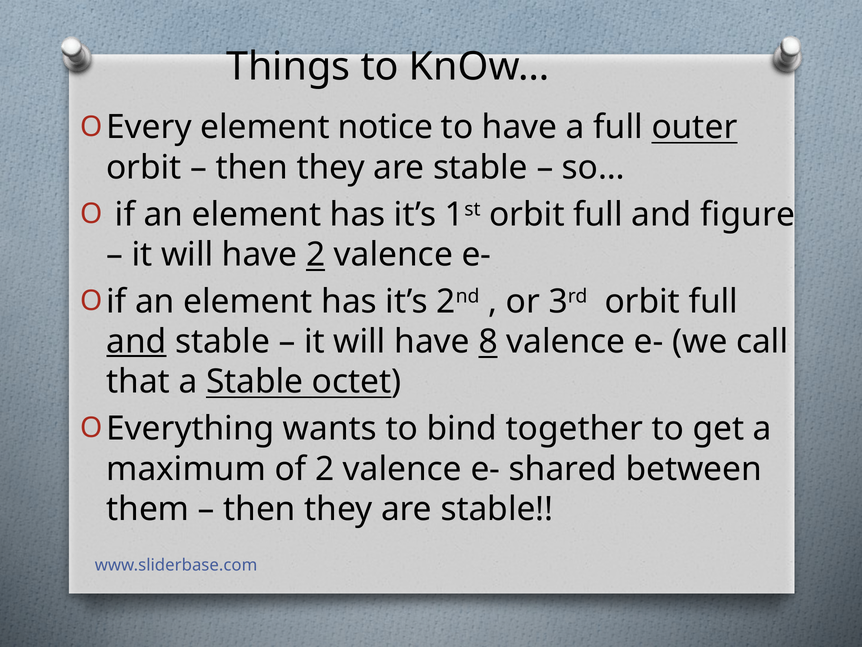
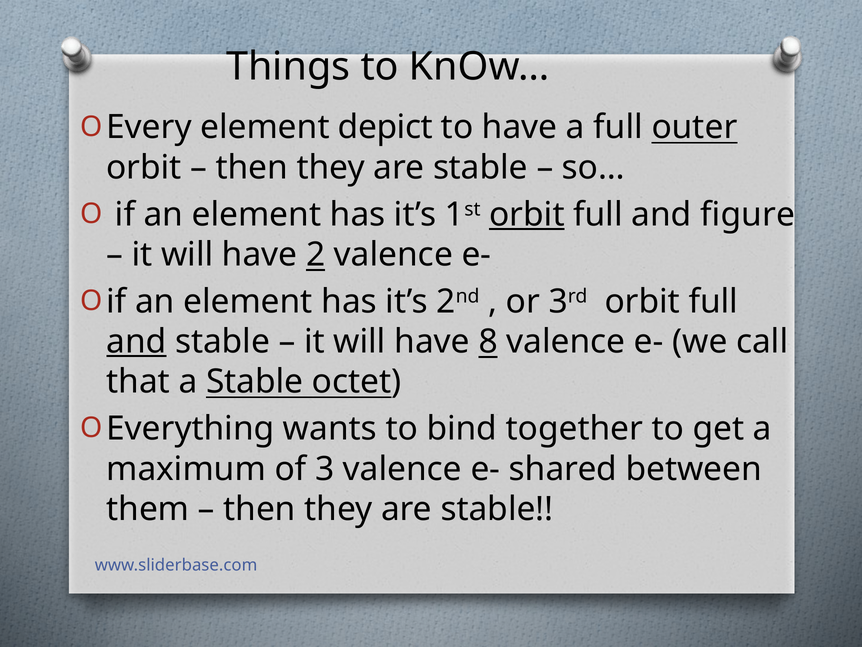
notice: notice -> depict (385, 127)
orbit underline: none -> present (527, 214)
of 2: 2 -> 3 (325, 469)
